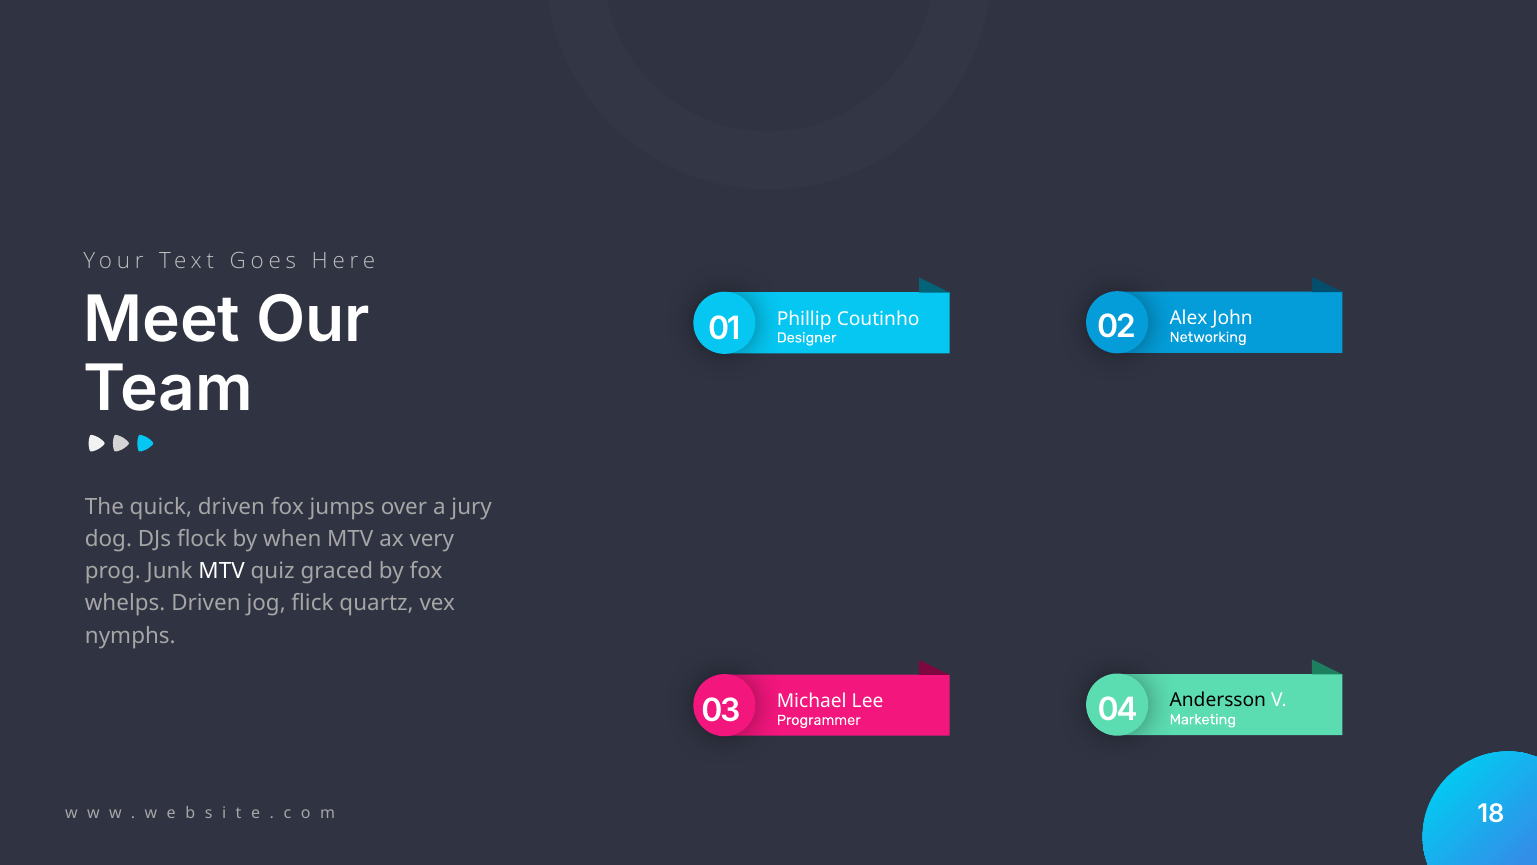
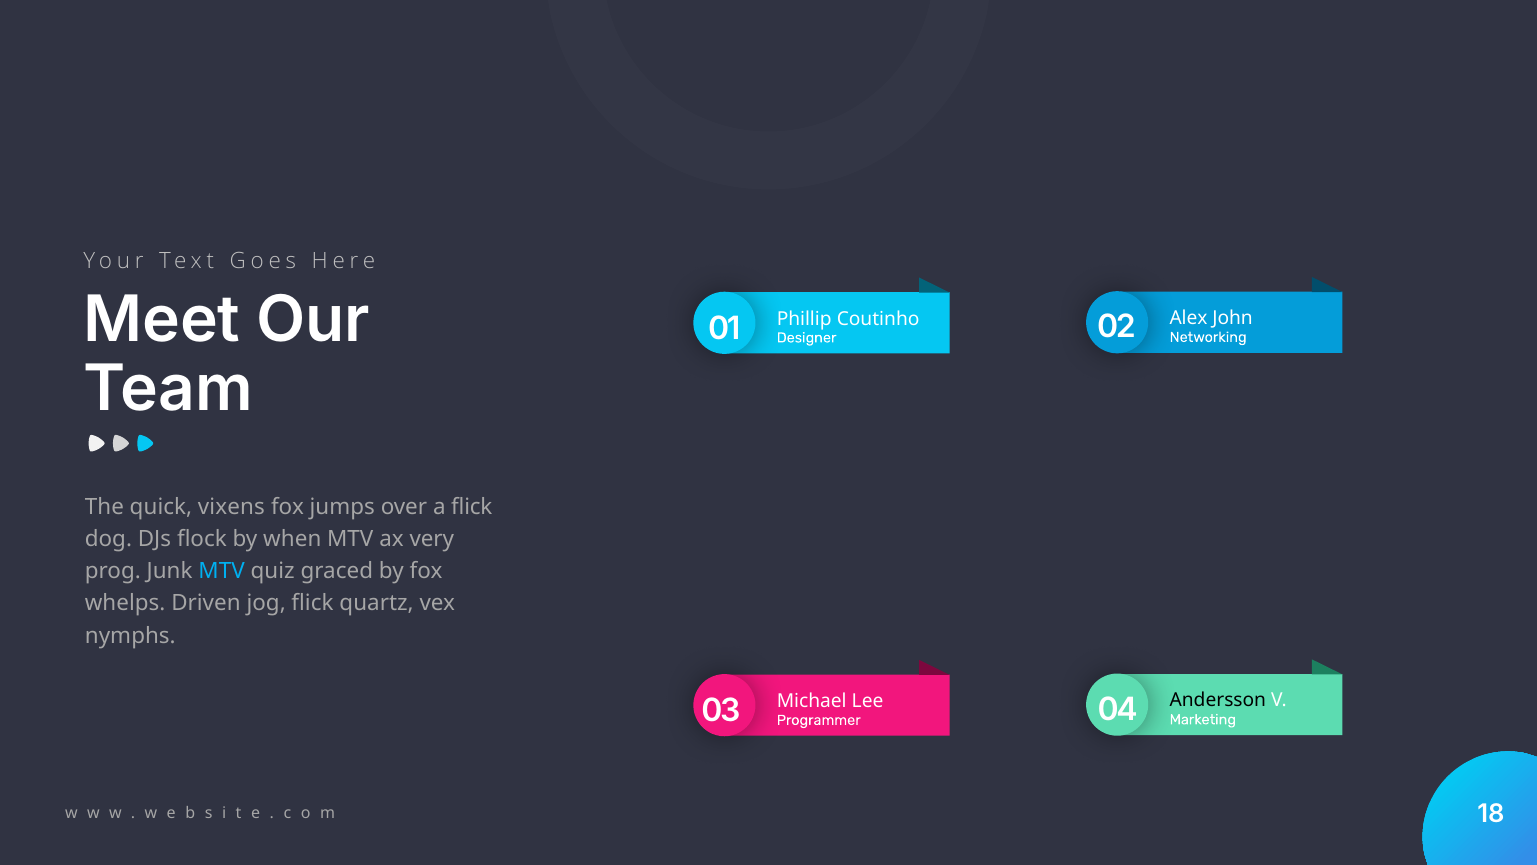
quick driven: driven -> vixens (231, 506)
a jury: jury -> flick (472, 506)
MTV colour: white -> light blue (222, 571)
